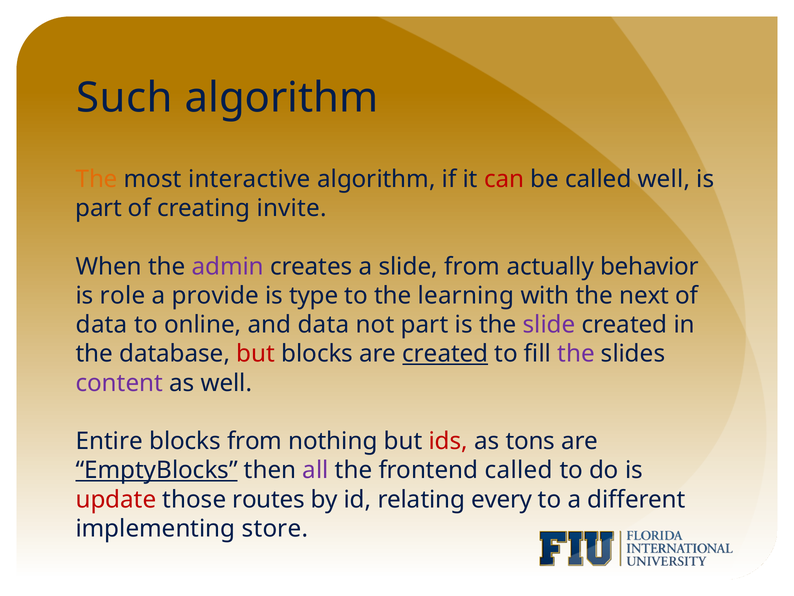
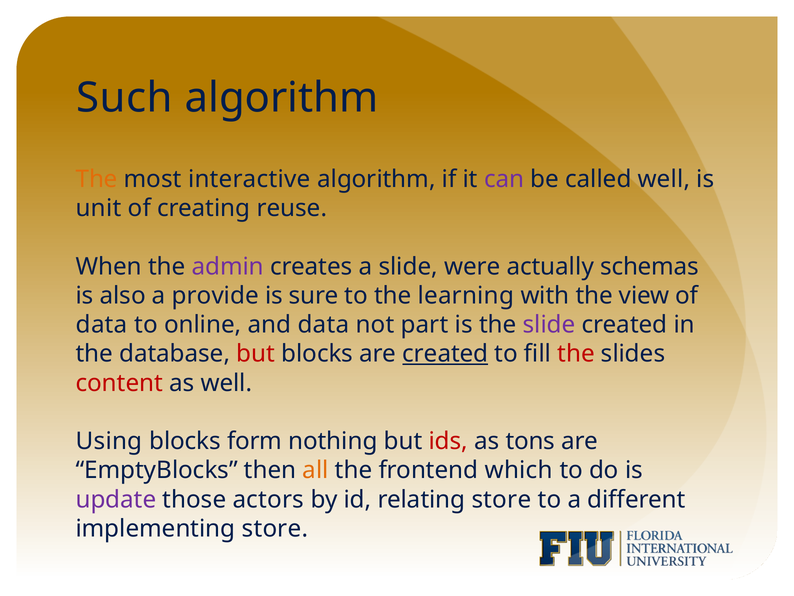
can colour: red -> purple (504, 179)
part: part -> unit (98, 208)
invite: invite -> reuse (292, 208)
slide from: from -> were (472, 266)
behavior: behavior -> schemas (650, 266)
role: role -> also (123, 295)
type: type -> sure (314, 295)
next: next -> view (644, 295)
the colour: purple -> red (576, 354)
content colour: purple -> red (119, 383)
Entire: Entire -> Using (109, 441)
blocks from: from -> form (255, 441)
EmptyBlocks underline: present -> none (157, 470)
all colour: purple -> orange (316, 470)
frontend called: called -> which (519, 470)
update colour: red -> purple (116, 499)
routes: routes -> actors (268, 499)
relating every: every -> store (501, 499)
